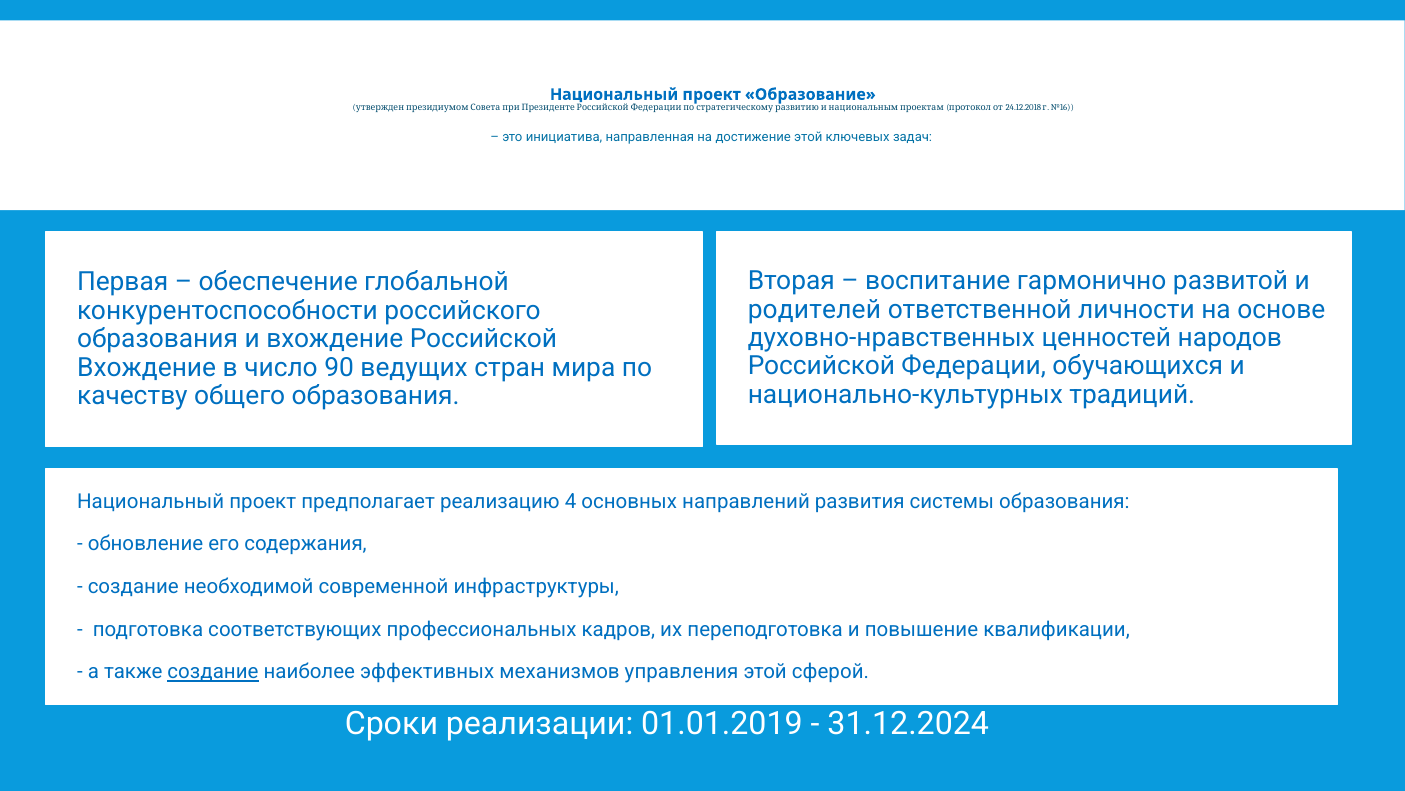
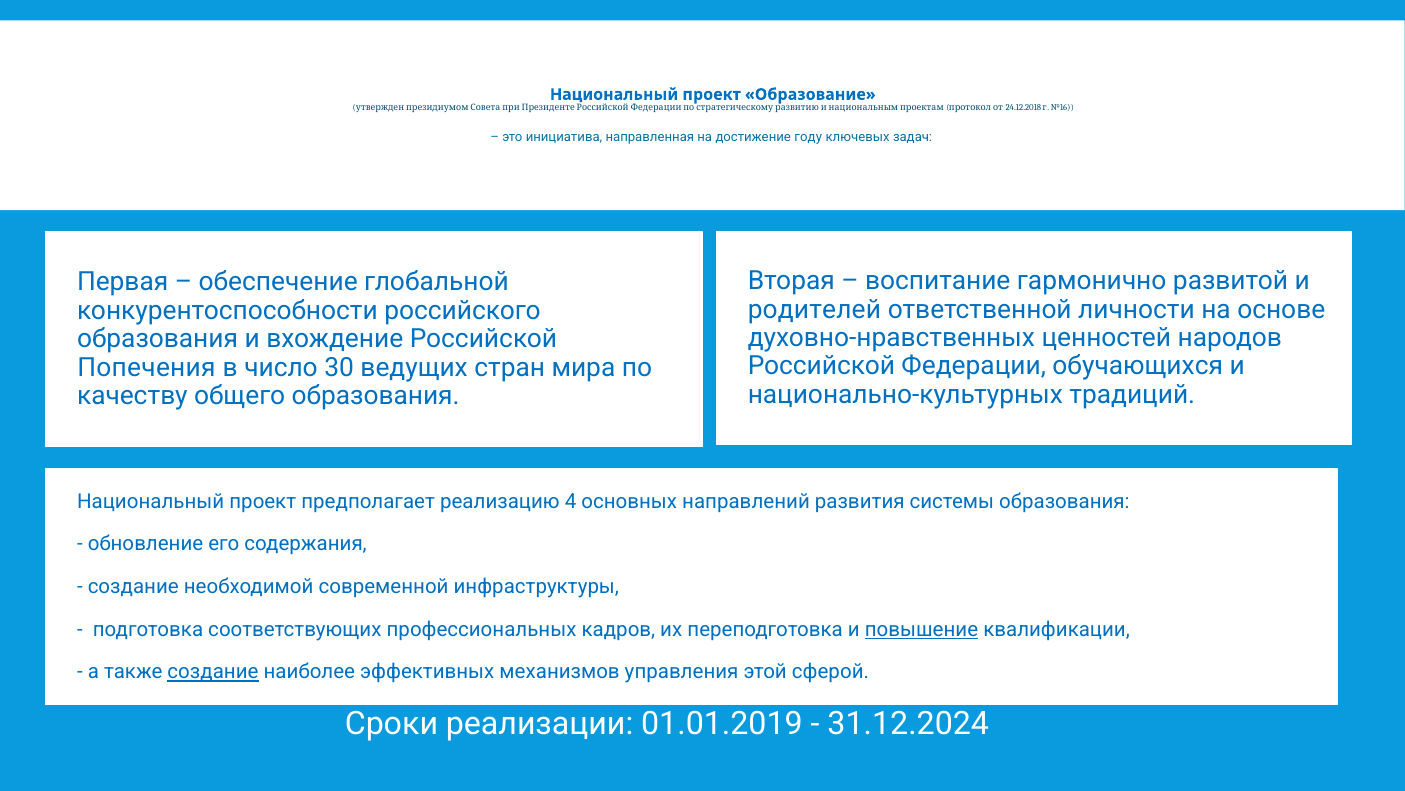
достижение этой: этой -> году (808, 137)
Вхождение: Вхождение -> Попечения (146, 367)
90: 90 -> 30 (339, 367)
повышение underline: none -> present (921, 629)
